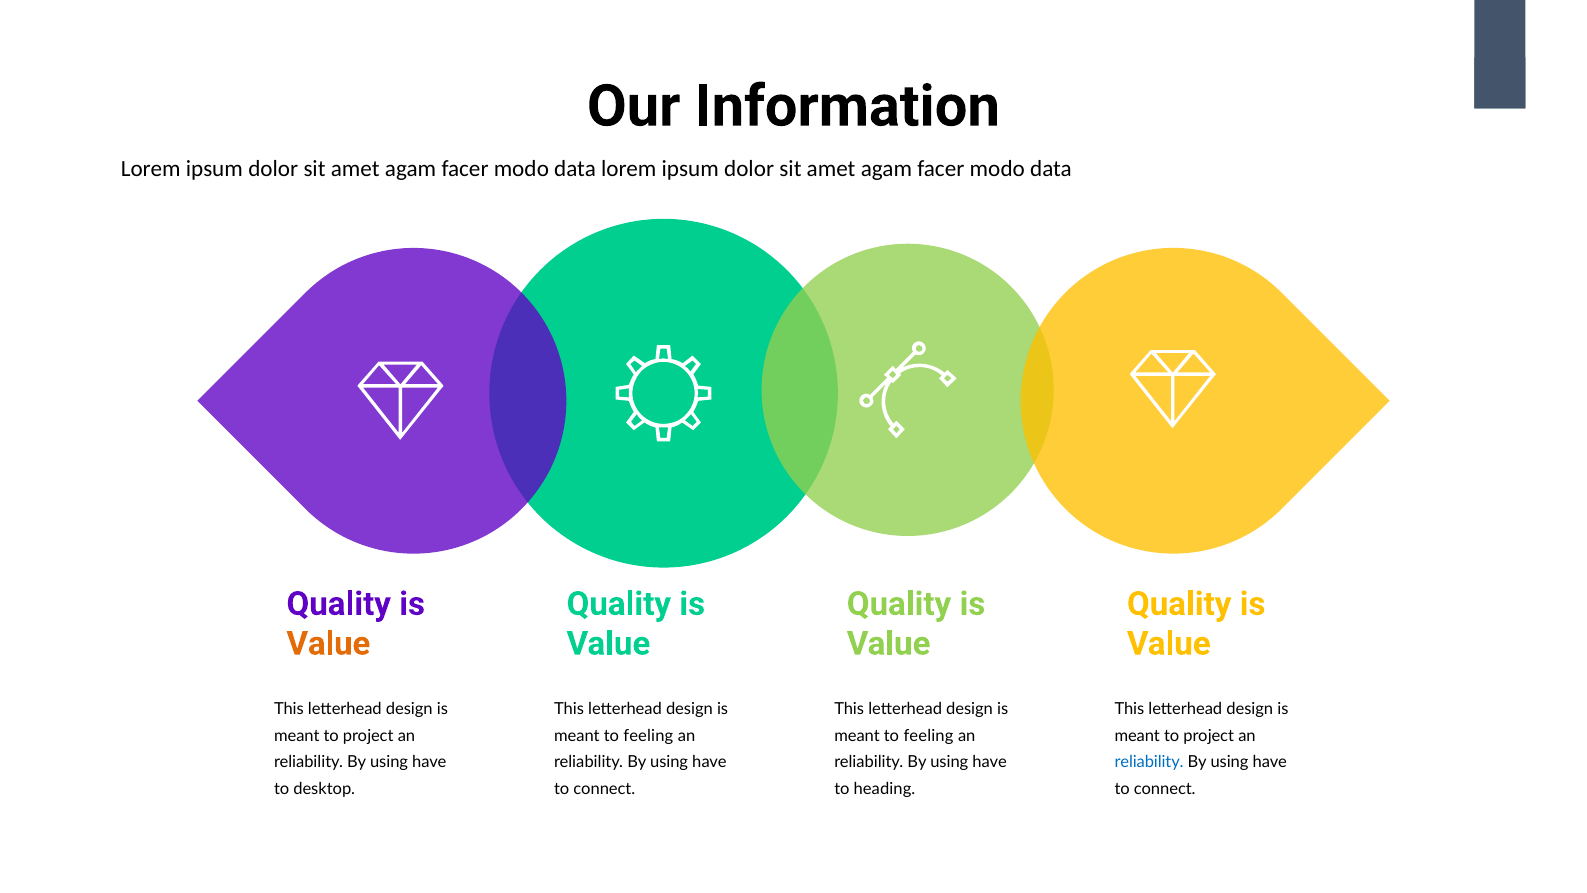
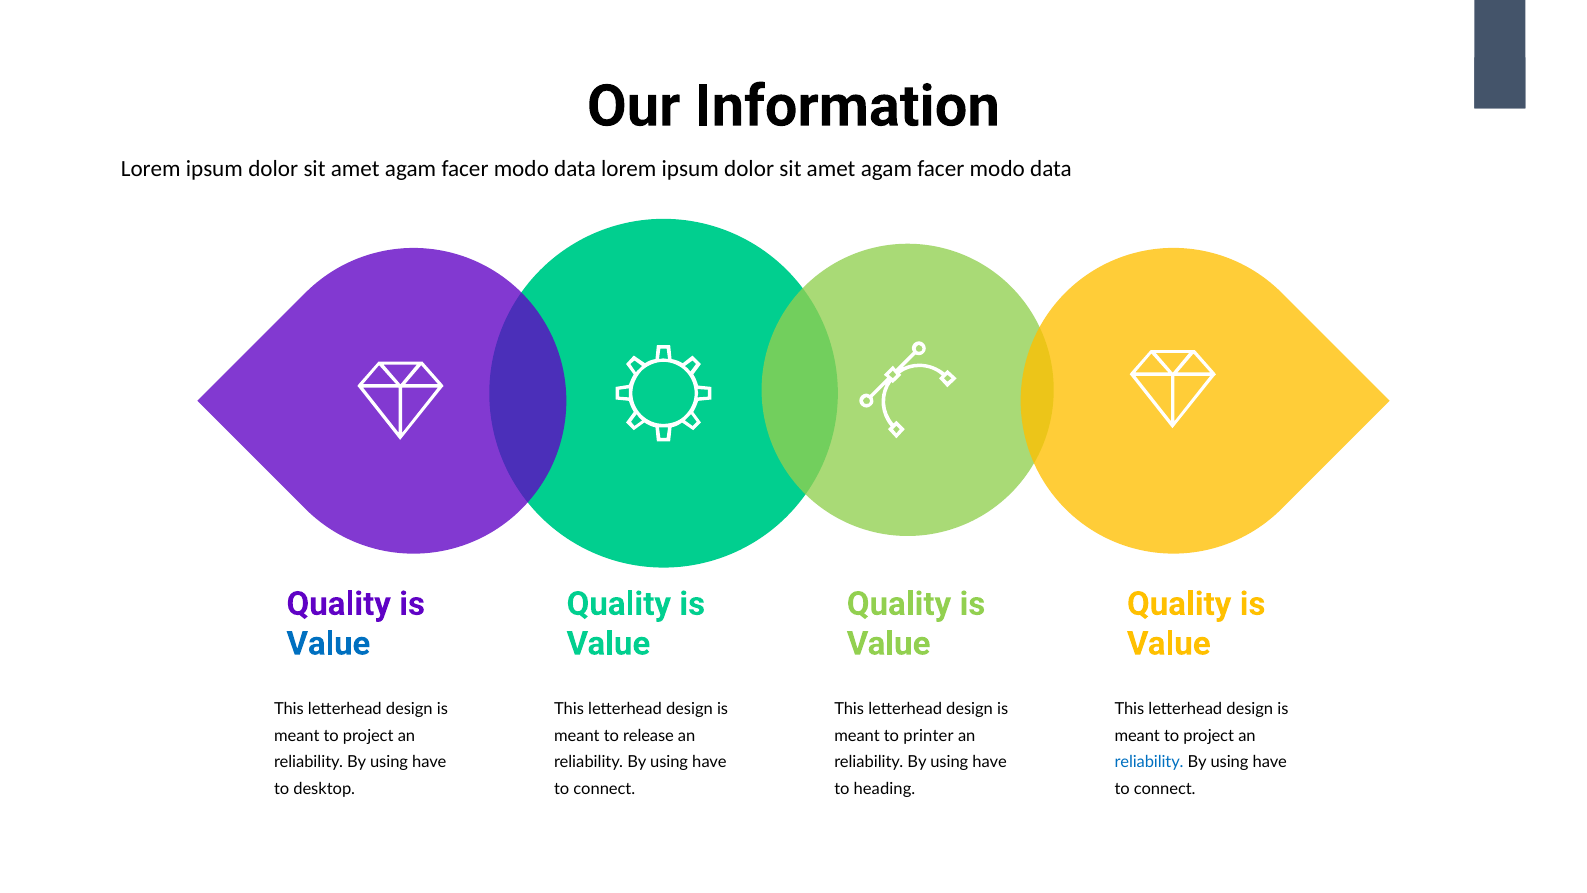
Value colour: orange -> blue (328, 643)
feeling: feeling -> release (648, 736)
feeling: feeling -> printer (928, 736)
